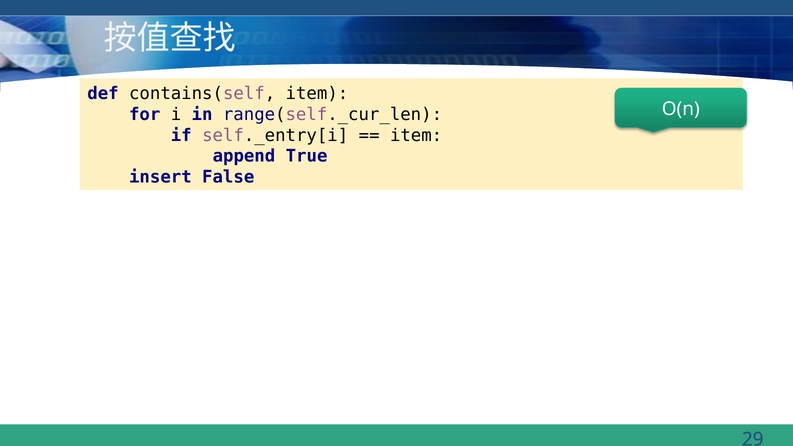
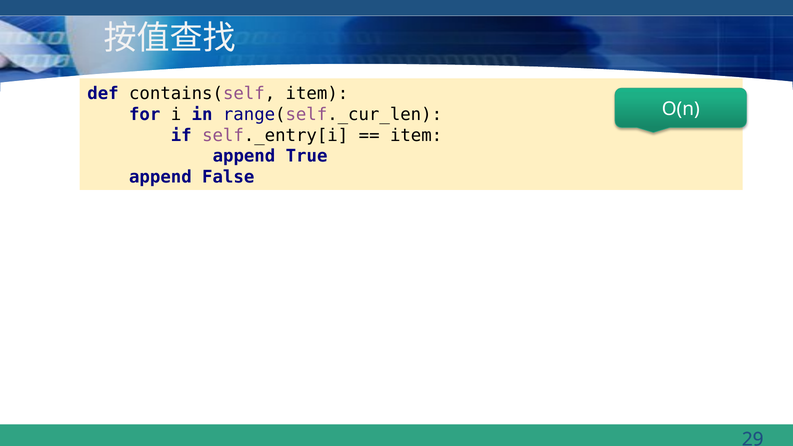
insert: insert -> append (160, 177)
